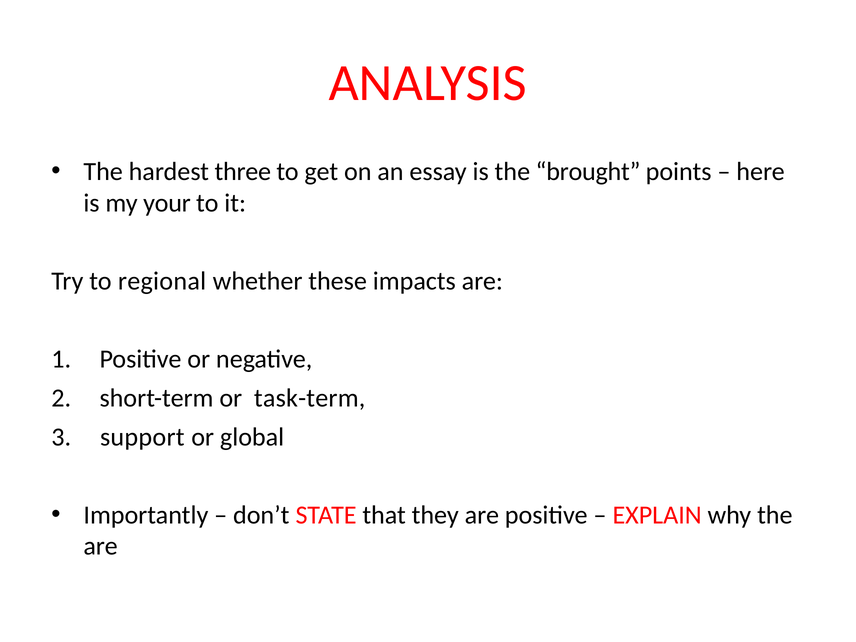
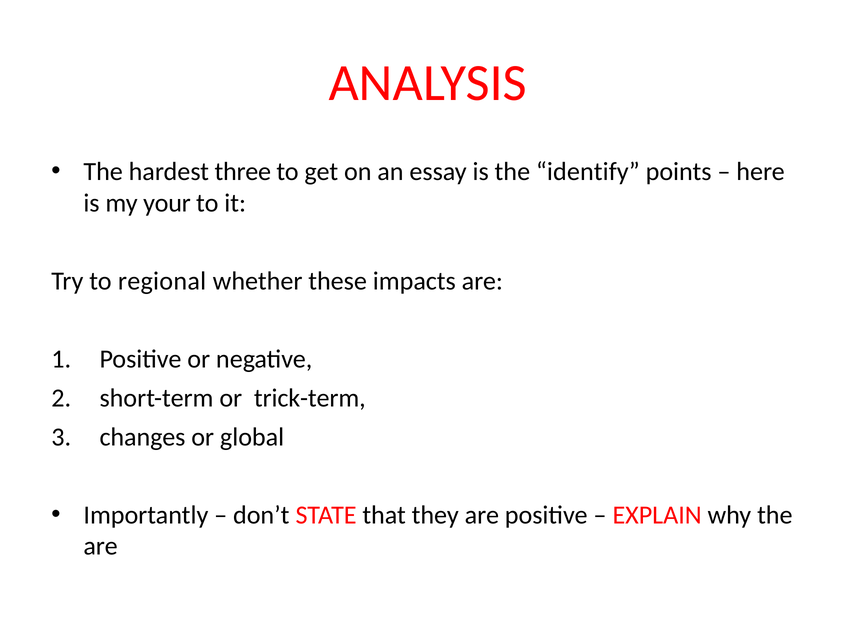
brought: brought -> identify (588, 172)
task-term: task-term -> trick-term (310, 398)
support: support -> changes (142, 437)
